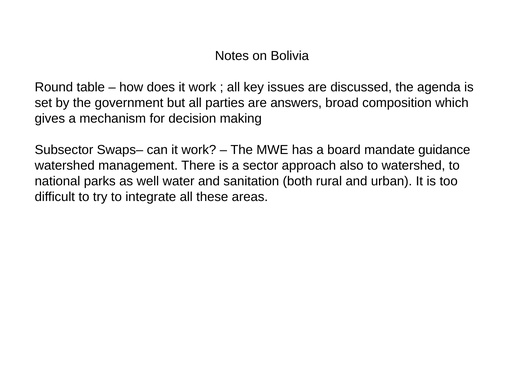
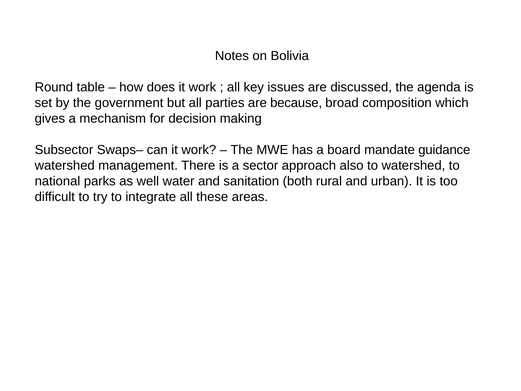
answers: answers -> because (296, 103)
